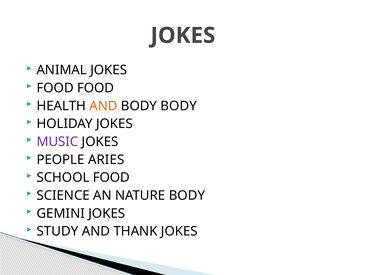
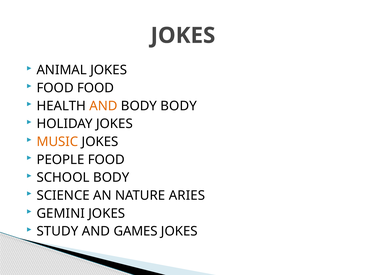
MUSIC colour: purple -> orange (57, 141)
PEOPLE ARIES: ARIES -> FOOD (106, 159)
SCHOOL FOOD: FOOD -> BODY (111, 177)
NATURE BODY: BODY -> ARIES (187, 195)
THANK: THANK -> GAMES (136, 231)
